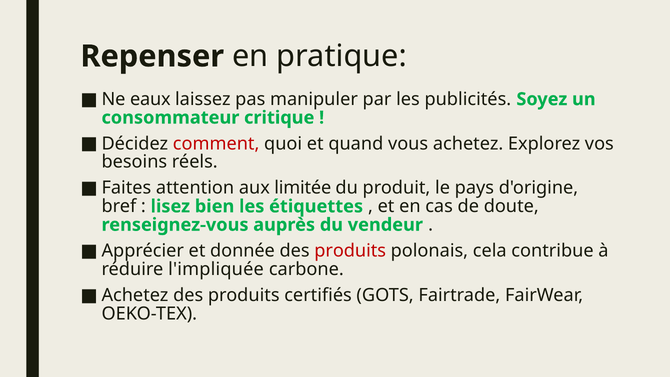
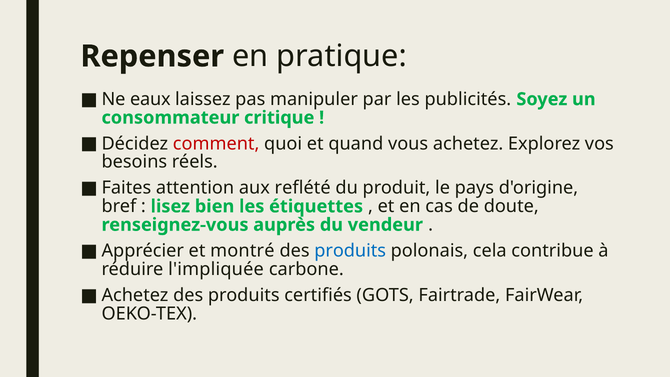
limitée: limitée -> reflété (303, 188)
donnée: donnée -> montré (242, 251)
produits colour: red -> blue (350, 251)
